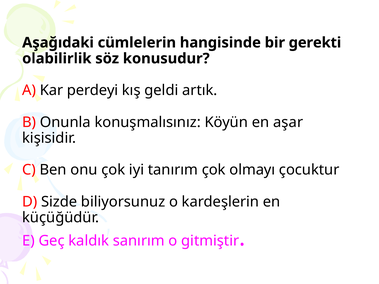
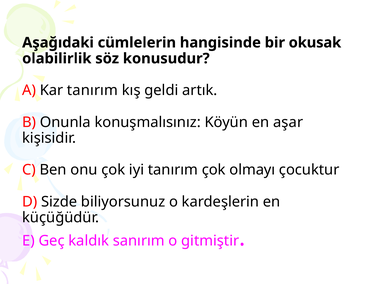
gerekti: gerekti -> okusak (315, 43)
Kar perdeyi: perdeyi -> tanırım (92, 90)
